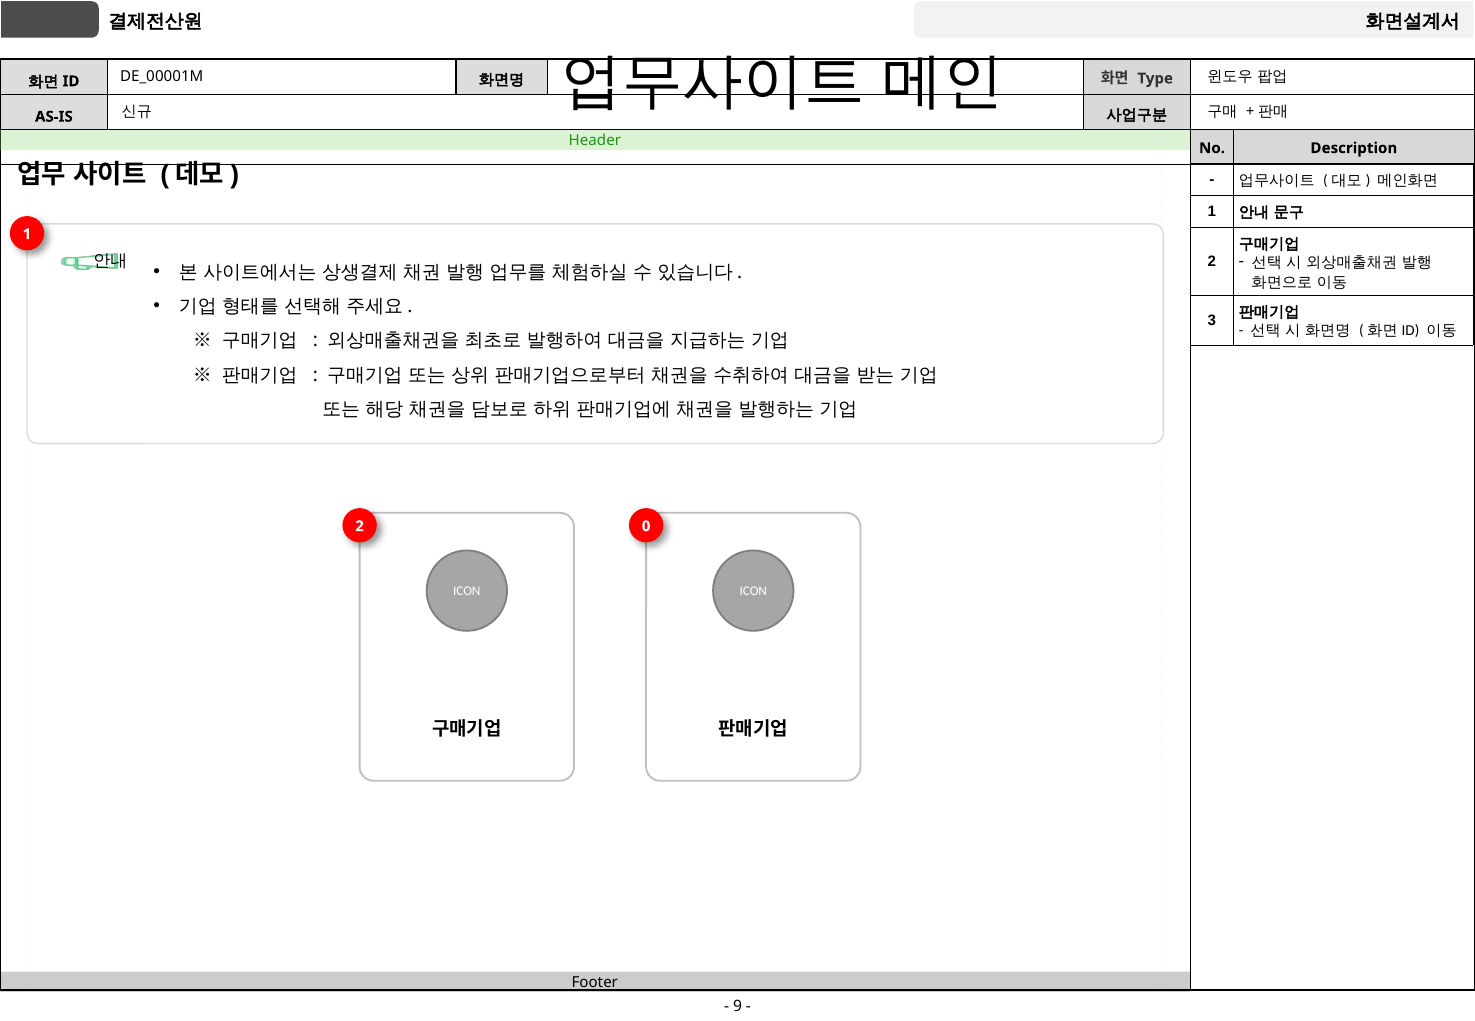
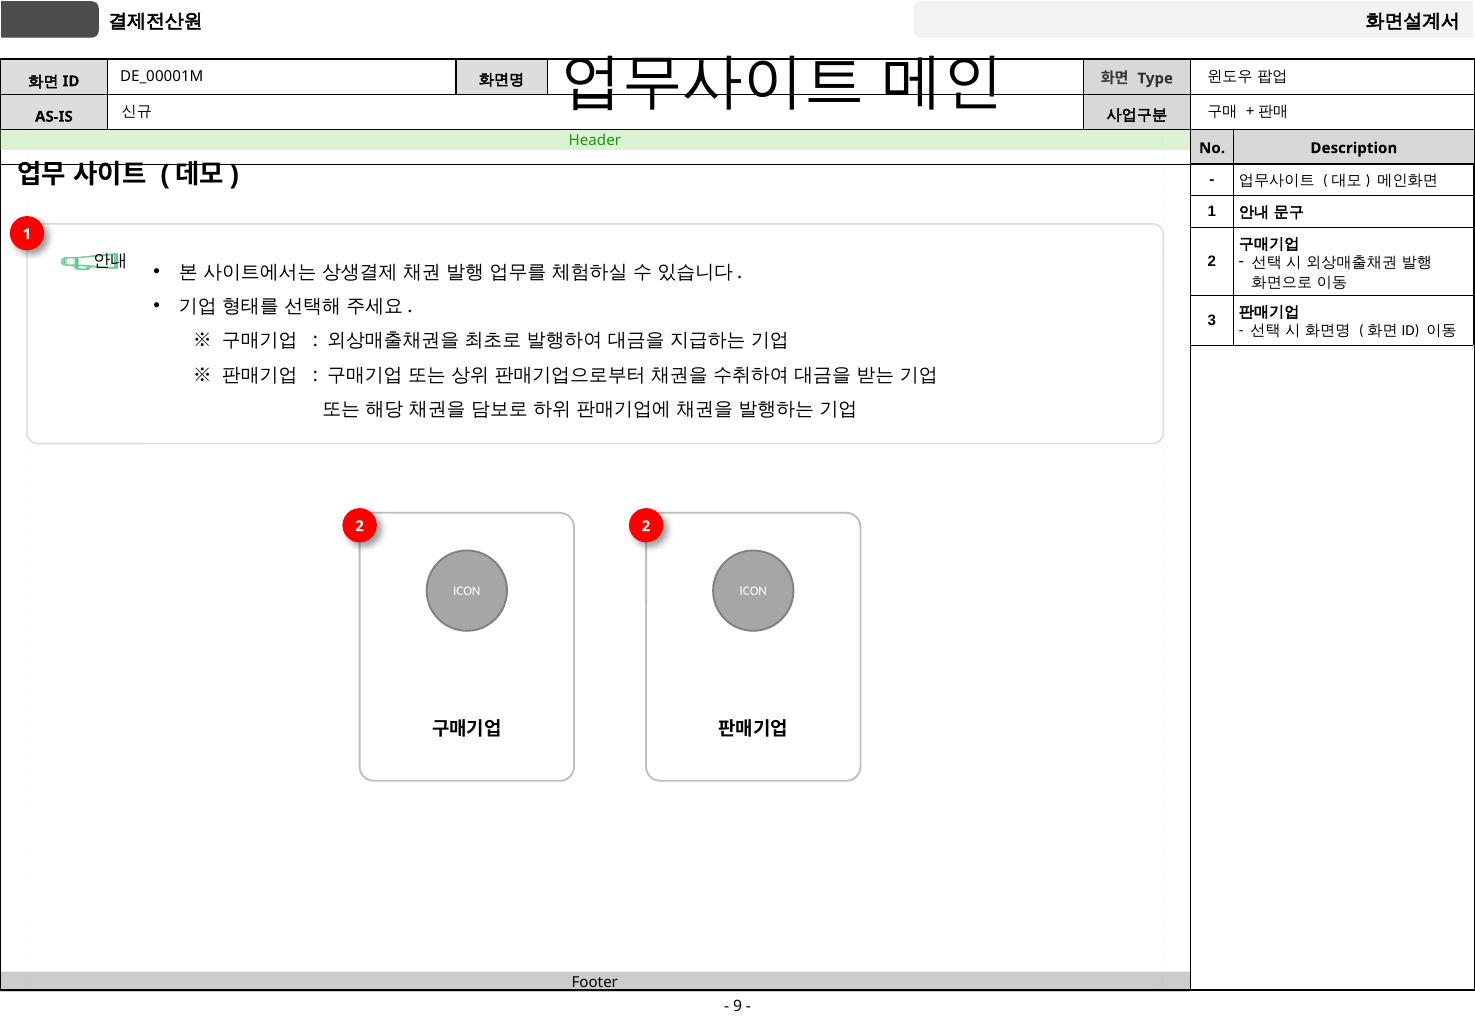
2 0: 0 -> 2 (646, 526)
